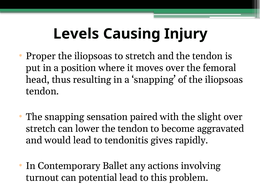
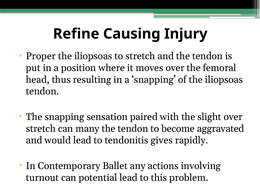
Levels: Levels -> Refine (76, 34)
lower: lower -> many (87, 129)
